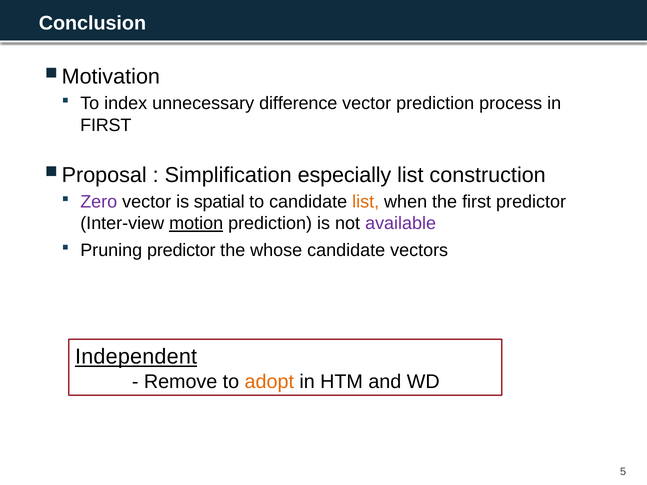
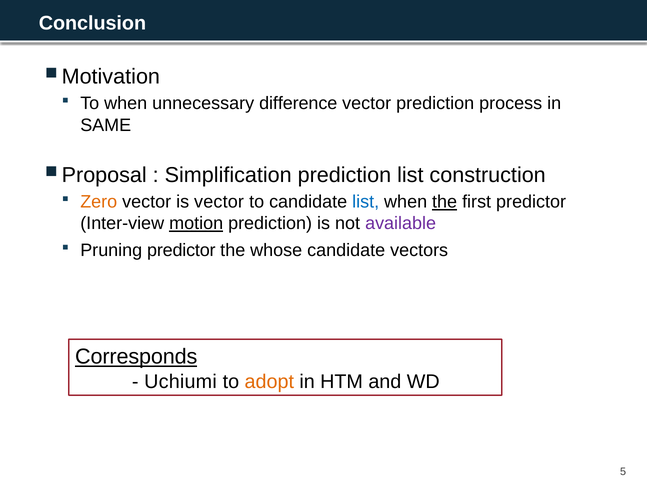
To index: index -> when (126, 104)
FIRST: FIRST -> SAME (106, 125)
Simplification especially: especially -> prediction (344, 175)
Zero colour: purple -> orange (99, 202)
is spatial: spatial -> vector (219, 202)
list colour: orange -> blue (366, 202)
the underline: none -> present (445, 202)
Independent: Independent -> Corresponds (136, 357)
Remove: Remove -> Uchiumi (180, 382)
